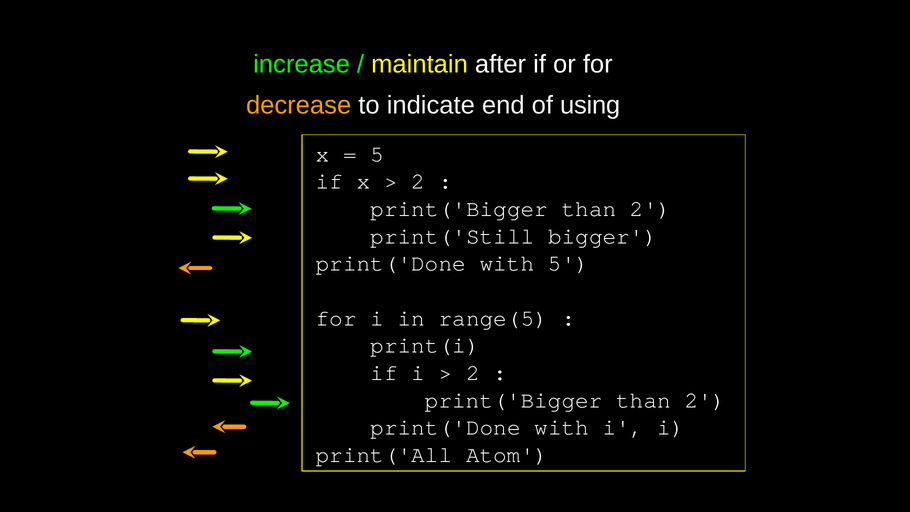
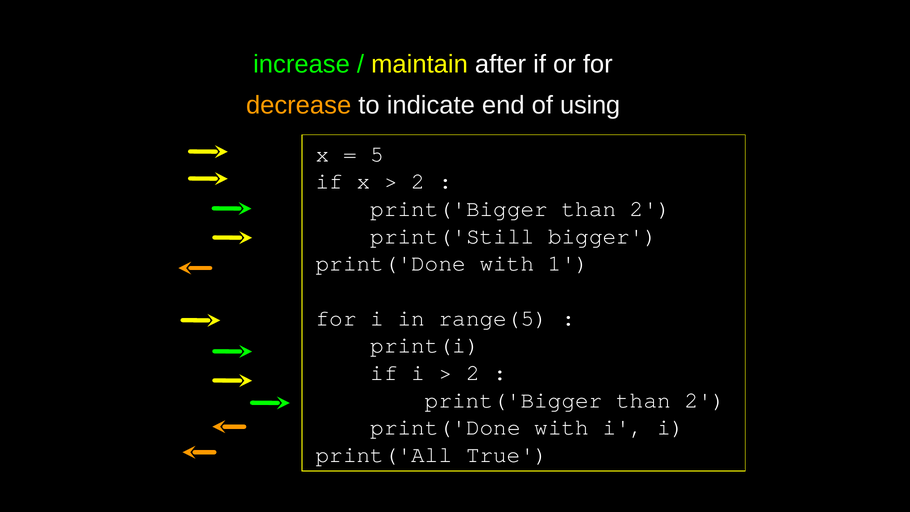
with 5: 5 -> 1 (568, 263)
Atom: Atom -> True (507, 455)
